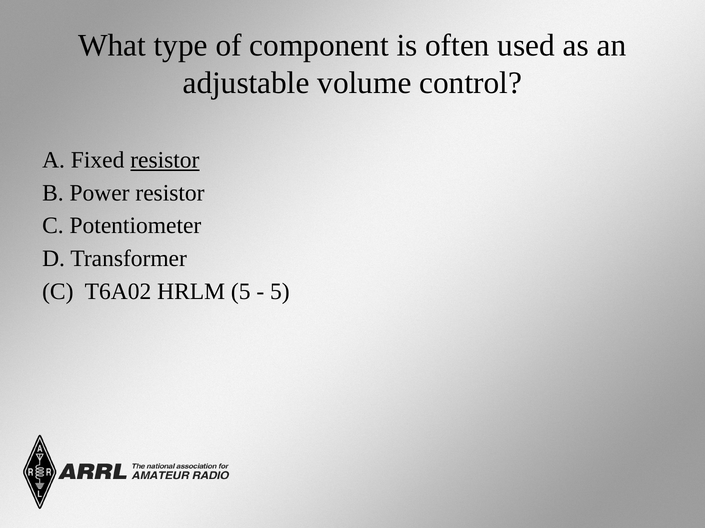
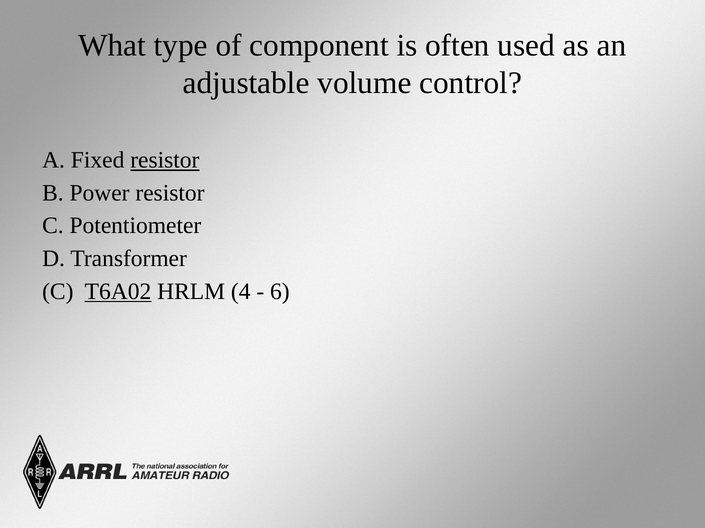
T6A02 underline: none -> present (118, 292)
HRLM 5: 5 -> 4 (241, 292)
5: 5 -> 6 (280, 292)
